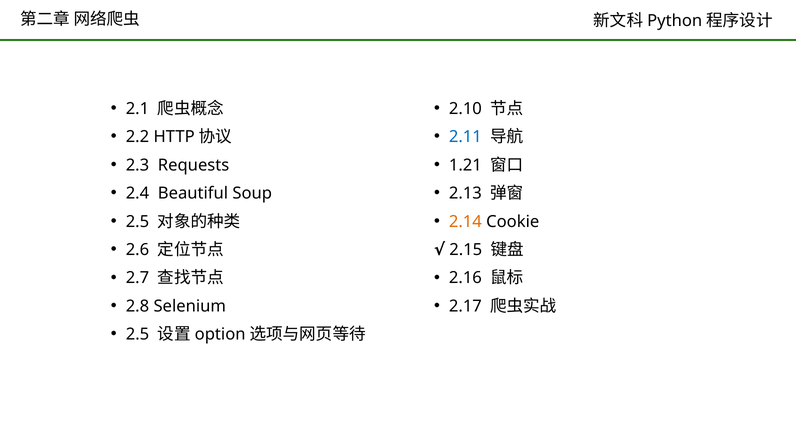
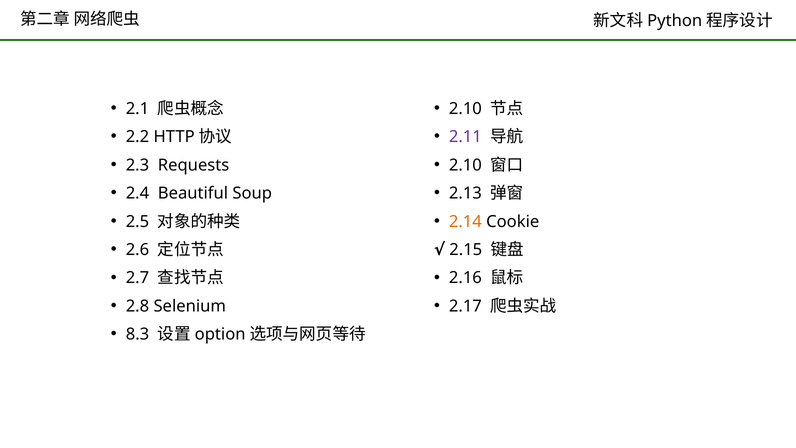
2.11 colour: blue -> purple (465, 137)
1.21: 1.21 -> 2.10 (465, 165)
2.5: 2.5 -> 8.3 (137, 334)
